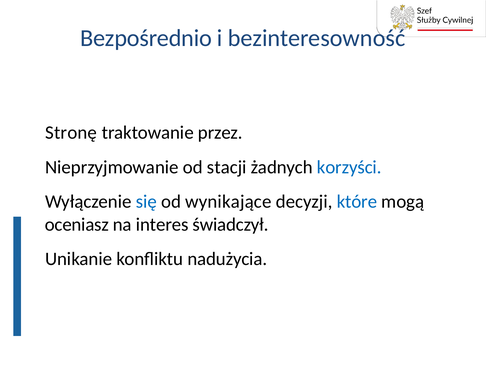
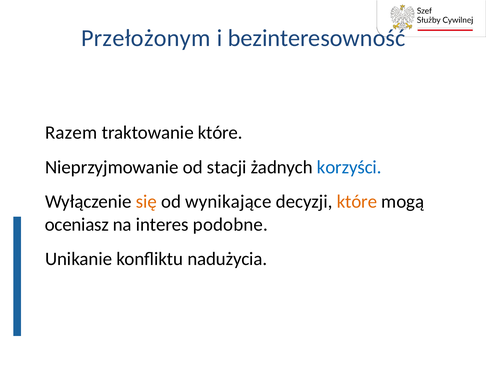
Bezpośrednio: Bezpośrednio -> Przełożonym (146, 38)
Stronę: Stronę -> Razem (71, 132)
traktowanie przez: przez -> które (220, 132)
się colour: blue -> orange (146, 201)
które colour: blue -> orange (357, 201)
świadczył: świadczył -> podobne (230, 224)
